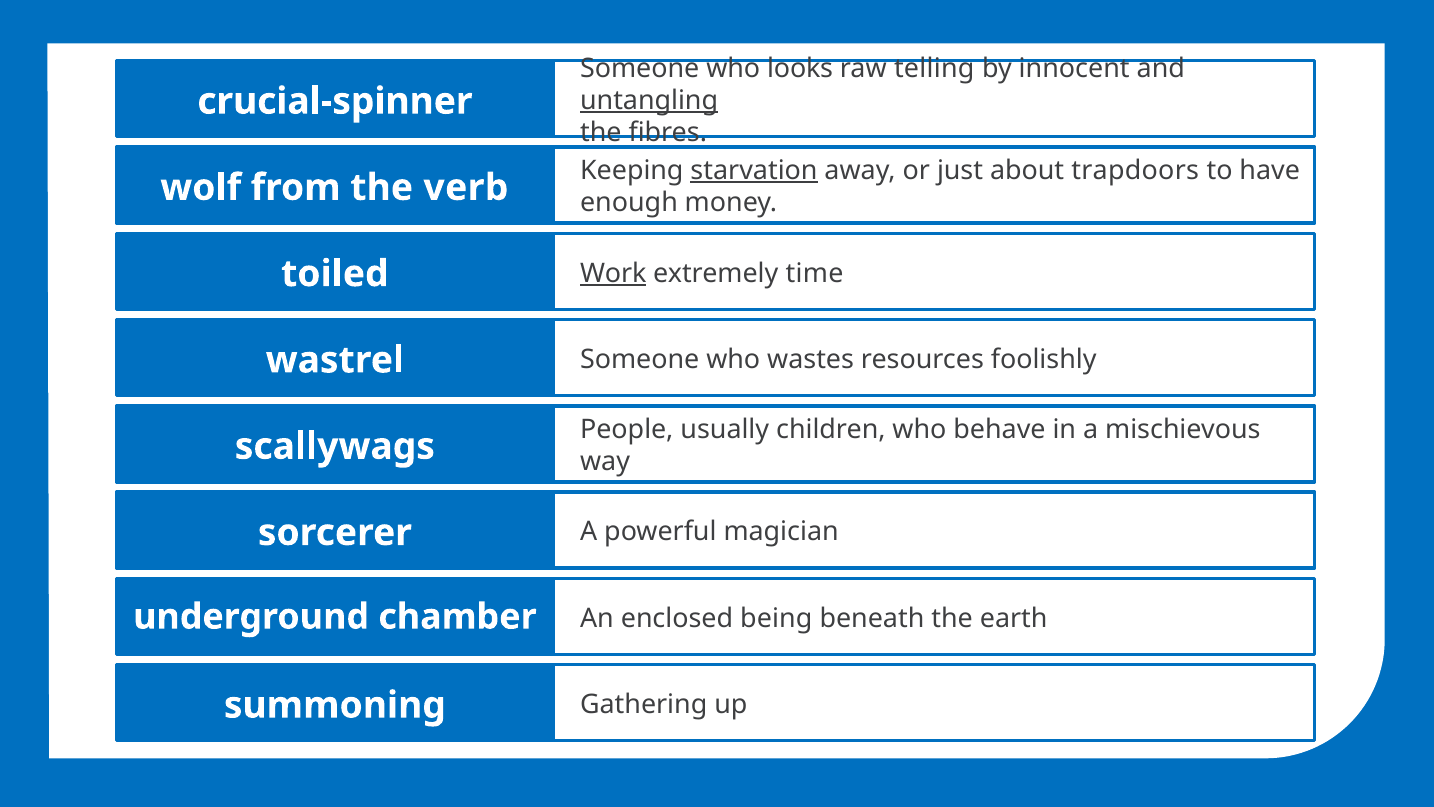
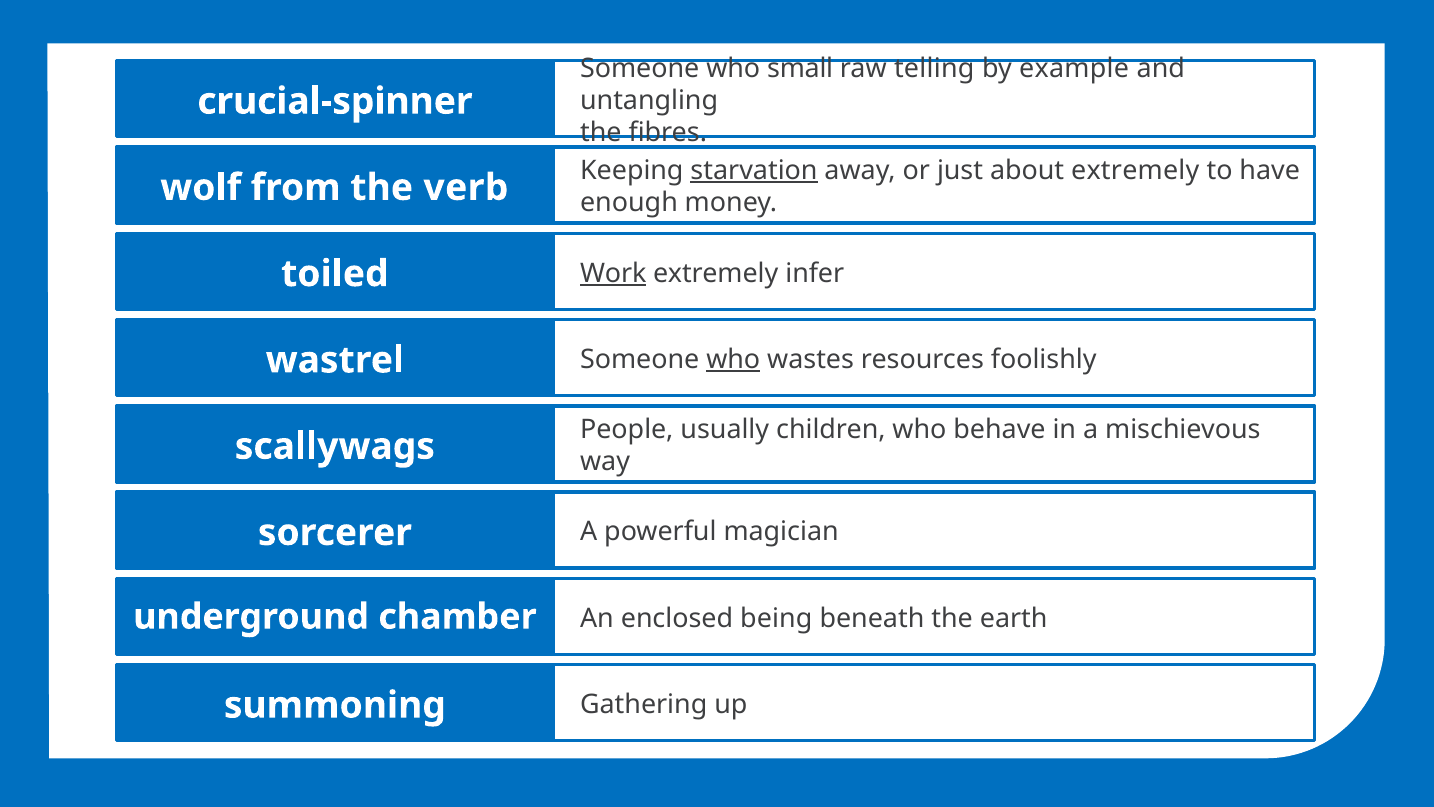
looks: looks -> small (800, 68)
innocent: innocent -> example (1074, 68)
untangling underline: present -> none (649, 101)
about trapdoors: trapdoors -> extremely (1135, 171)
time: time -> infer (815, 273)
who underline: none -> present (733, 359)
